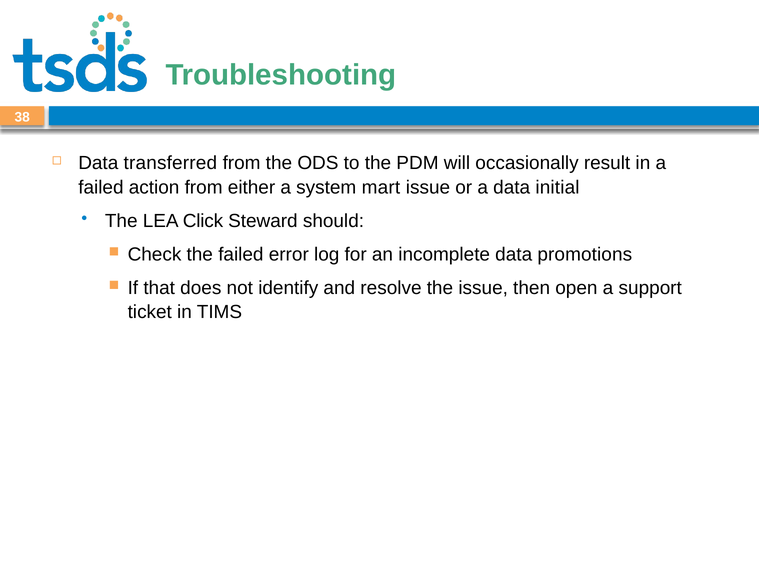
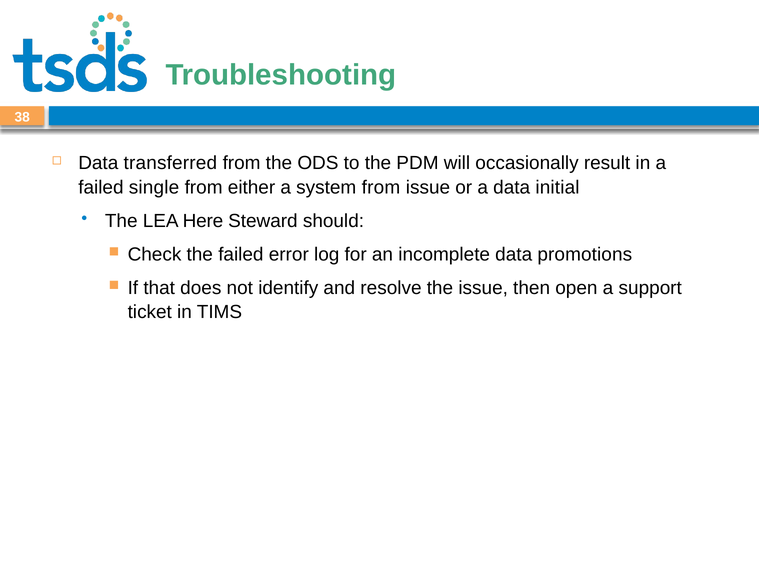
action: action -> single (154, 187)
system mart: mart -> from (381, 187)
LEA Click: Click -> Here (203, 221)
